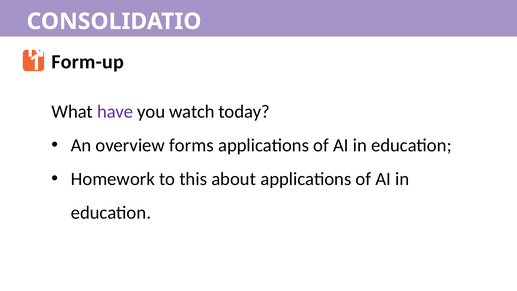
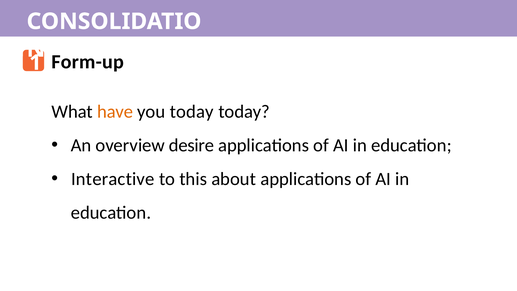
have colour: purple -> orange (115, 112)
you watch: watch -> today (192, 112)
forms: forms -> desire (192, 145)
Homework: Homework -> Interactive (113, 179)
